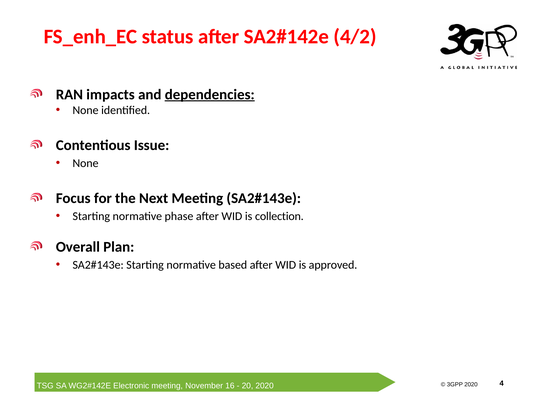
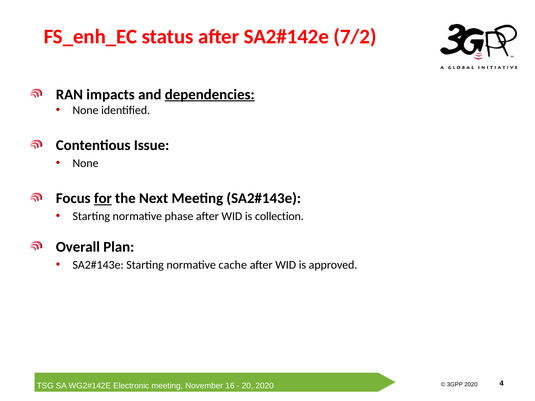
4/2: 4/2 -> 7/2 (355, 37)
for underline: none -> present (103, 198)
based: based -> cache (233, 265)
